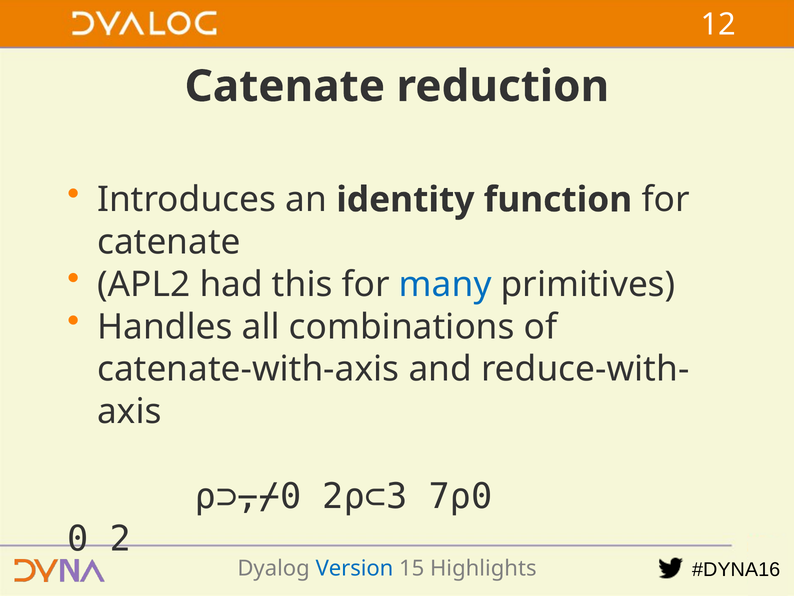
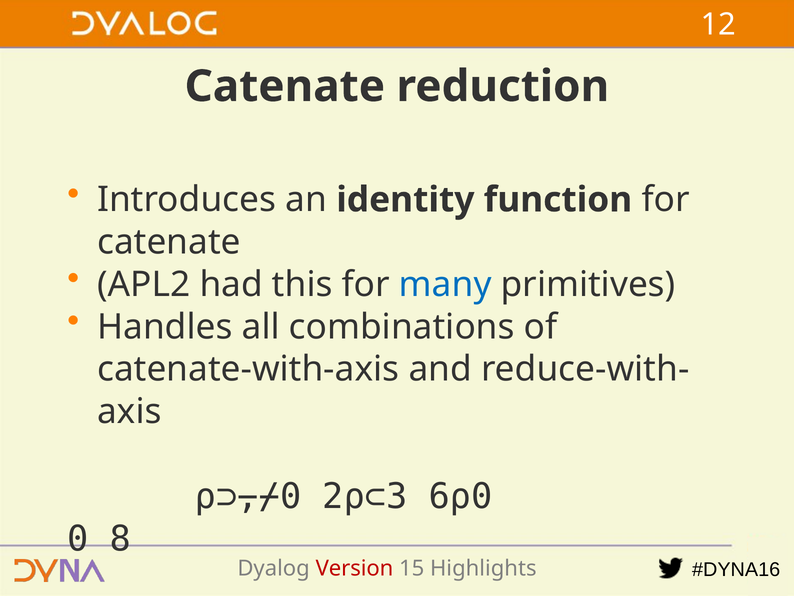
7⍴0: 7⍴0 -> 6⍴0 (461, 496)
2: 2 -> 8 (120, 538)
Version colour: blue -> red (355, 568)
